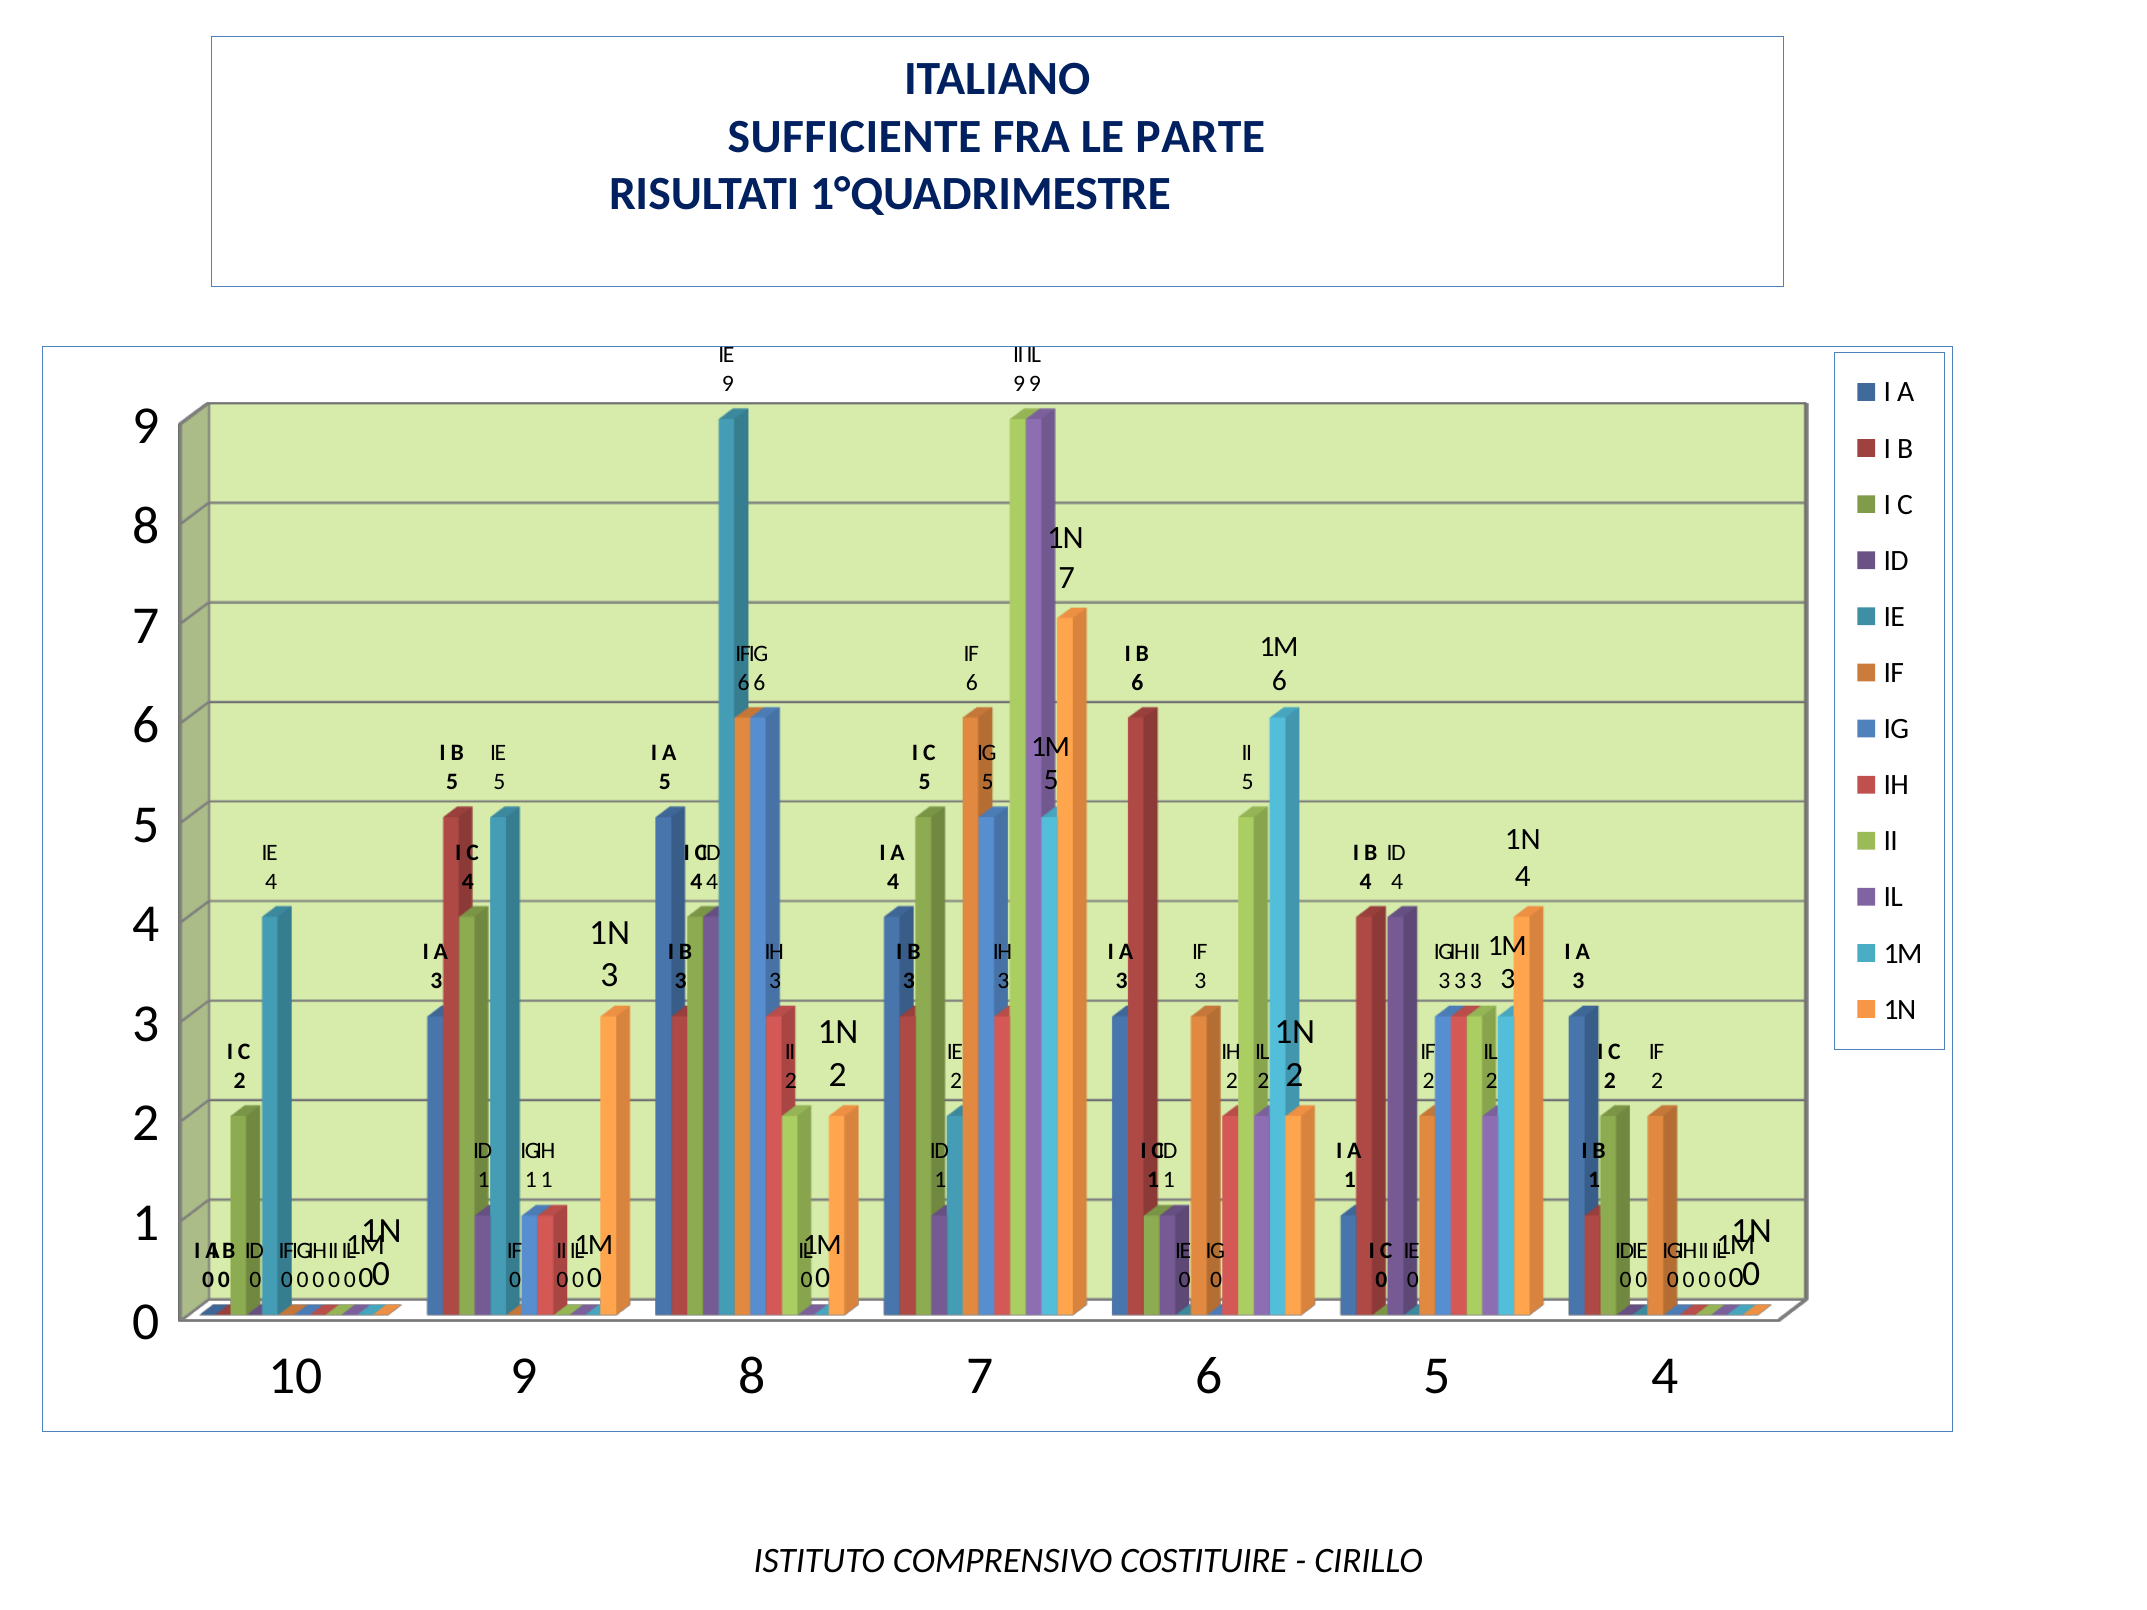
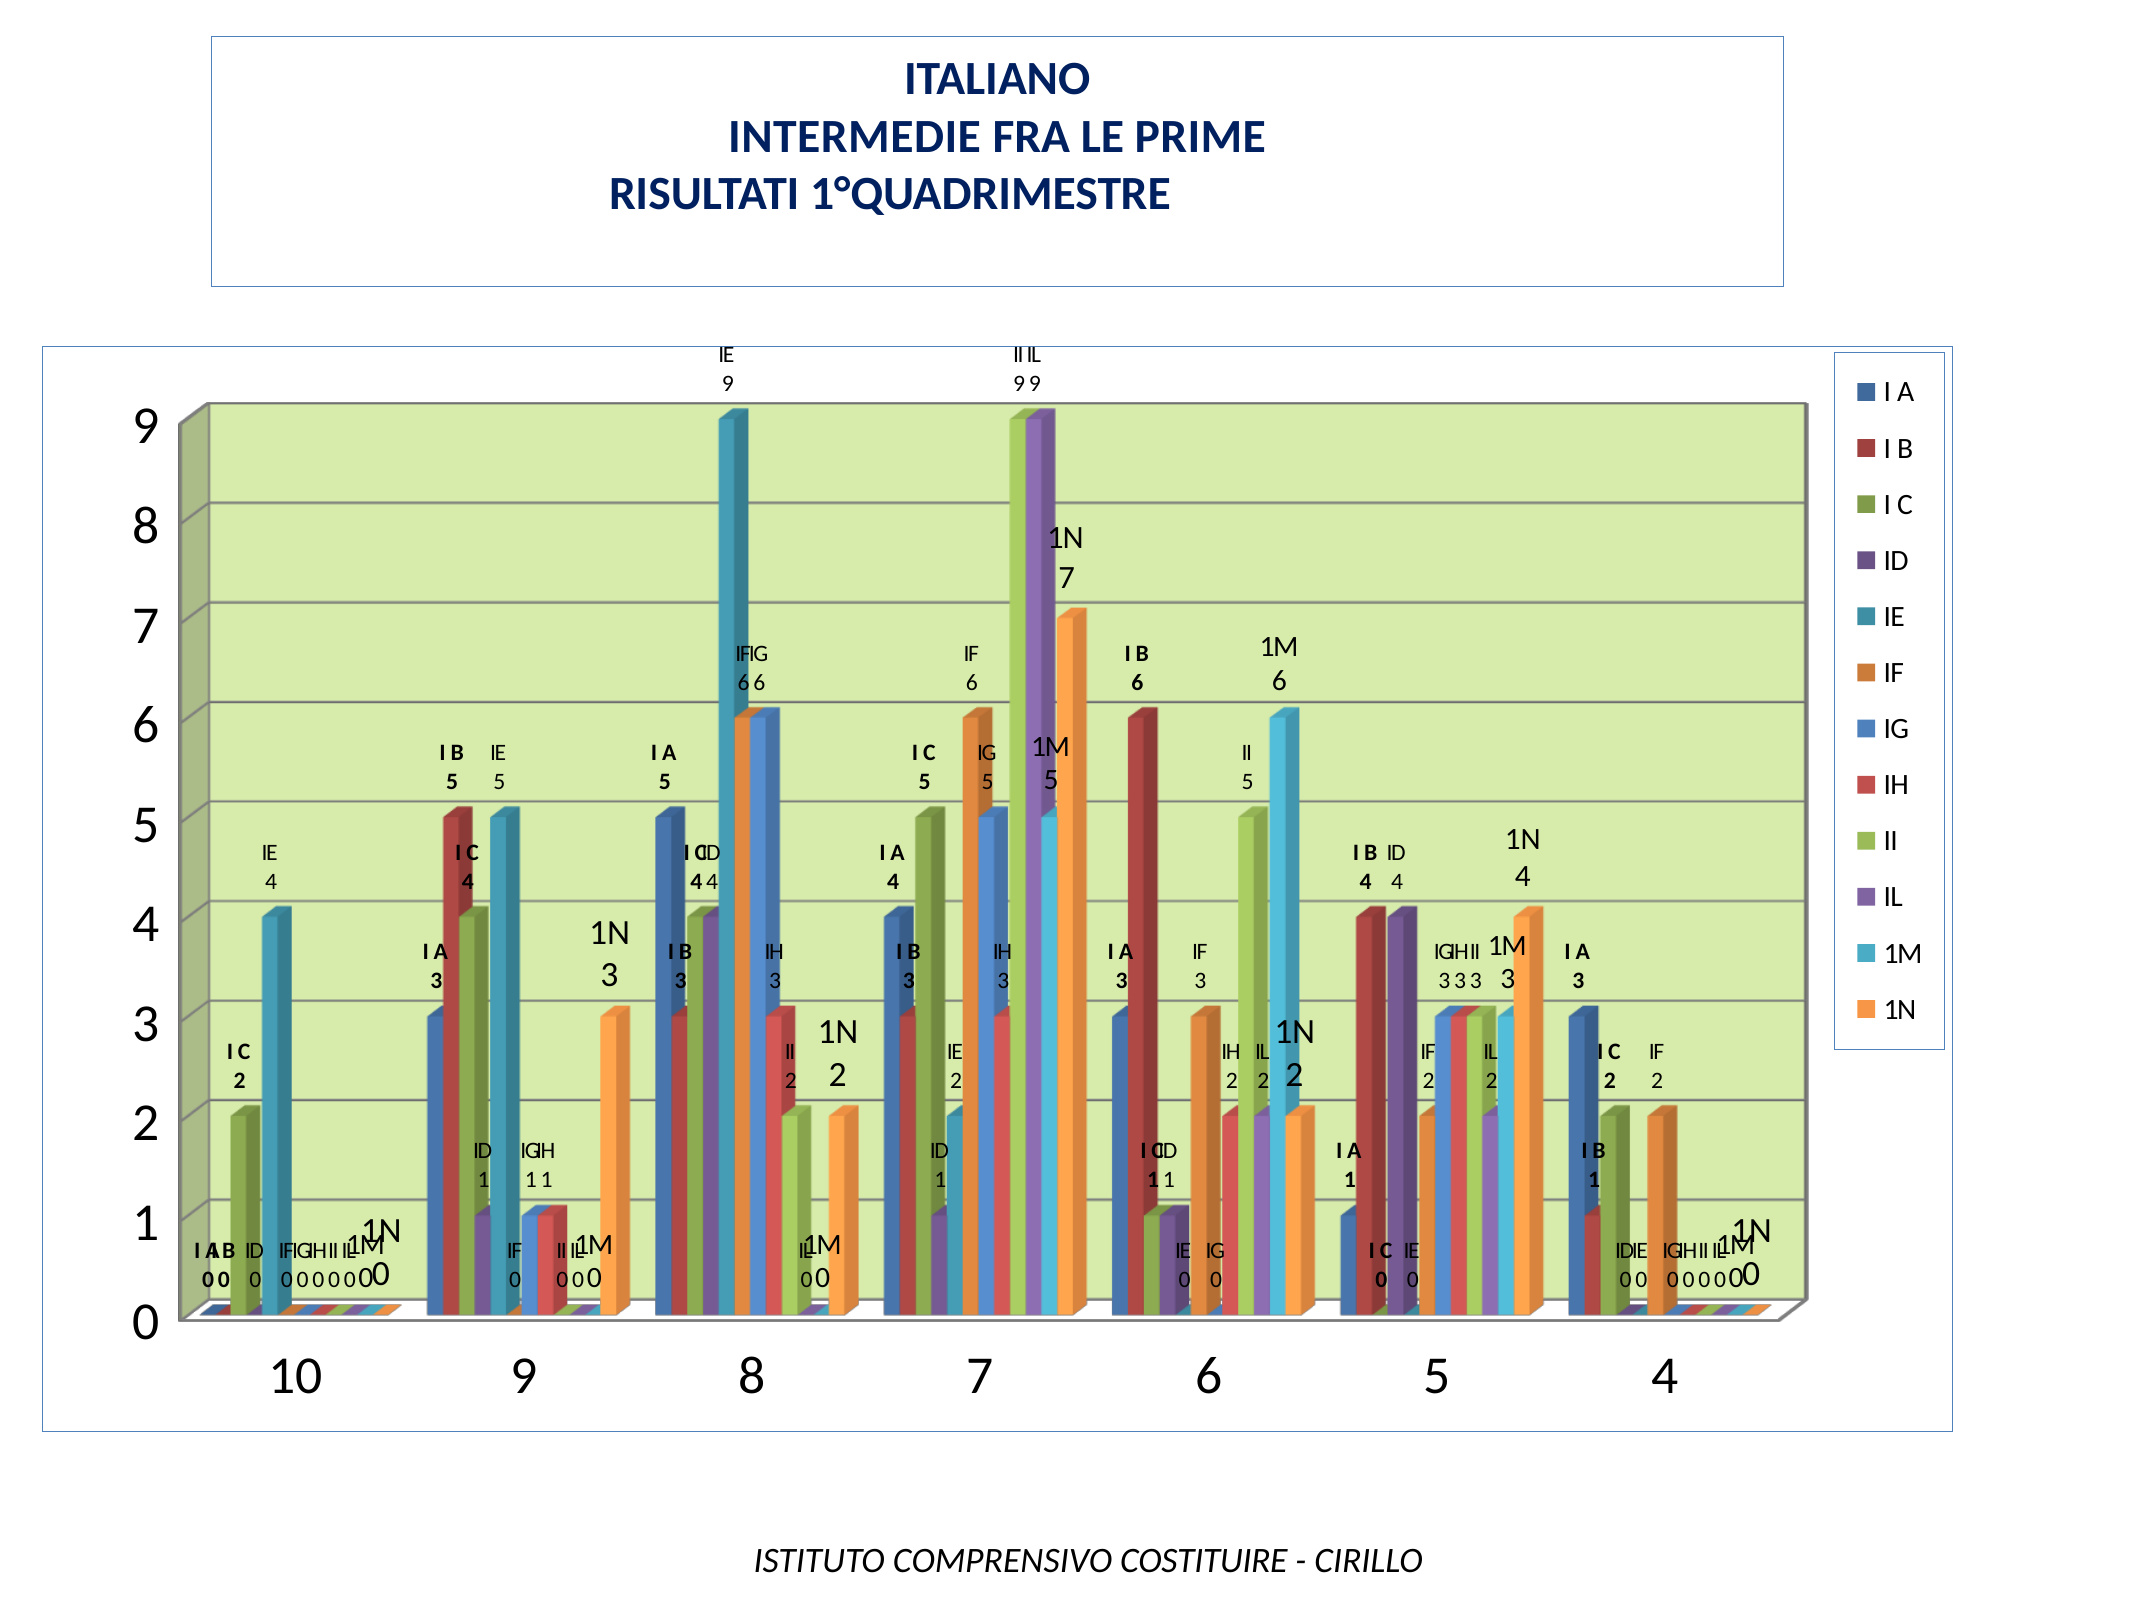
SUFFICIENTE: SUFFICIENTE -> INTERMEDIE (855, 136)
PARTE: PARTE -> PRIME (1200, 136)
